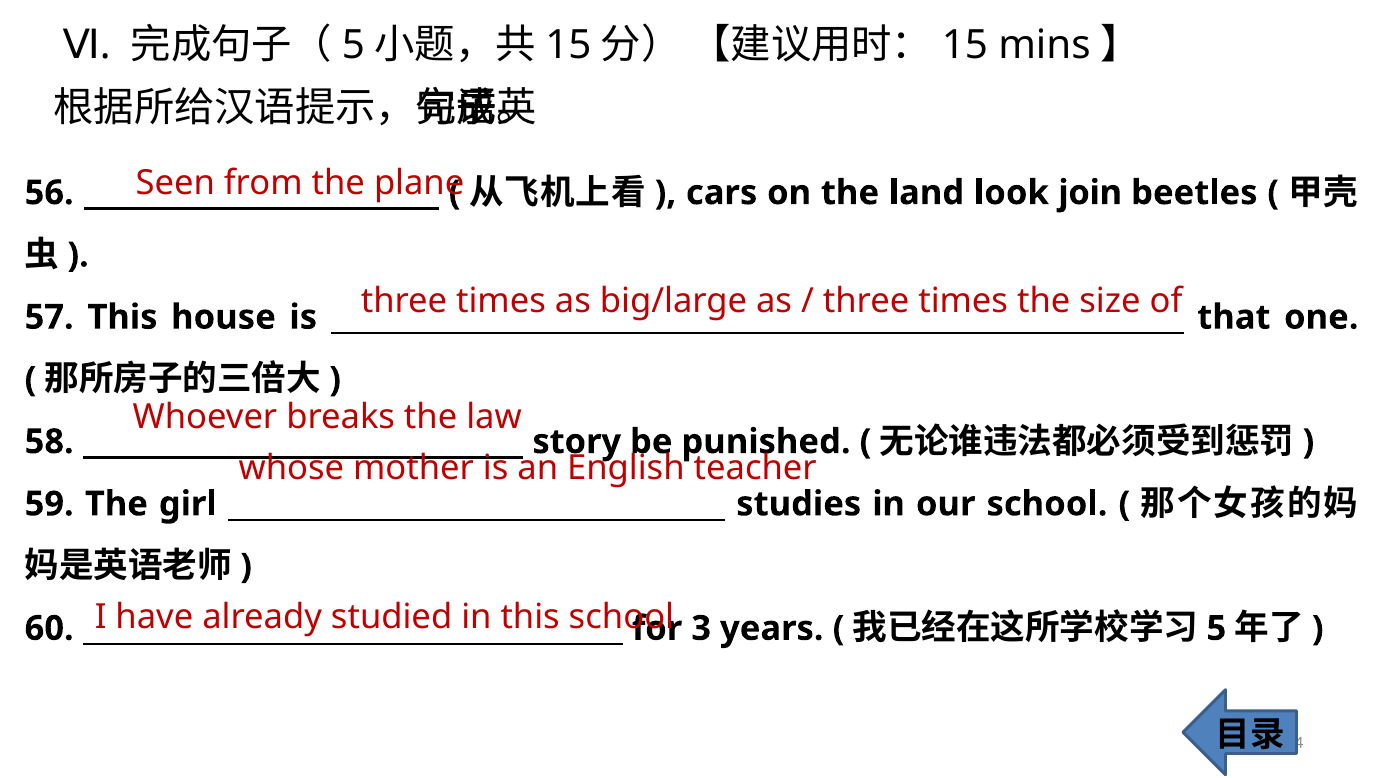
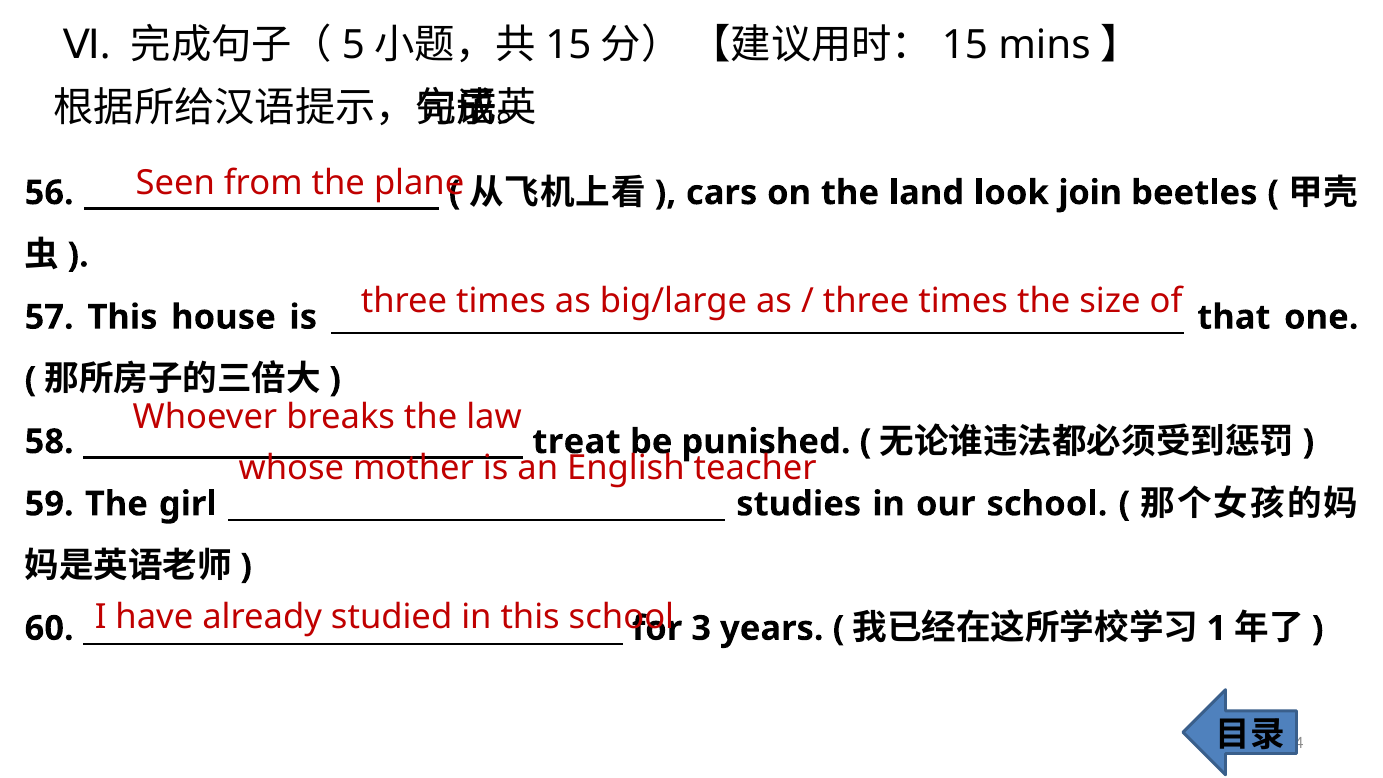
story: story -> treat (577, 442)
5: 5 -> 1 (1216, 628)
